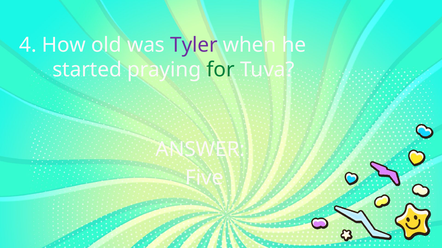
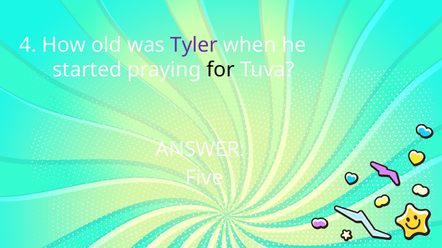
for colour: green -> black (221, 70)
